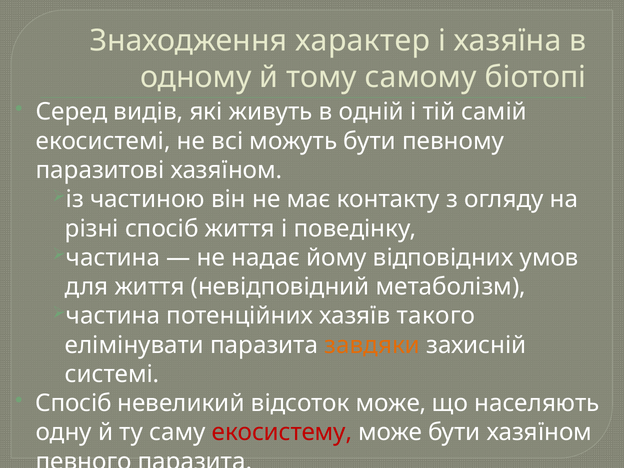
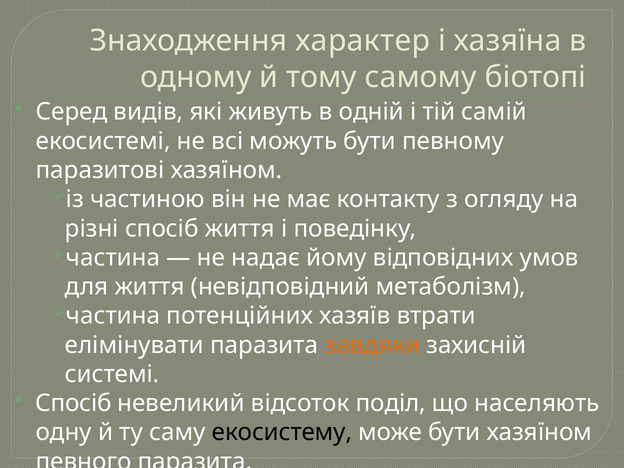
такого: такого -> втрати (436, 316)
відсоток може: може -> поділ (391, 403)
екосистему colour: red -> black (282, 432)
